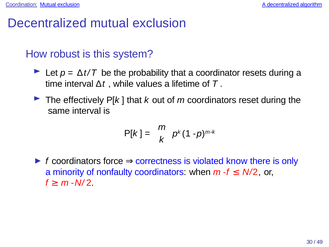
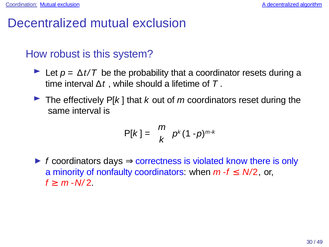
values: values -> should (149, 84)
force: force -> days (113, 161)
